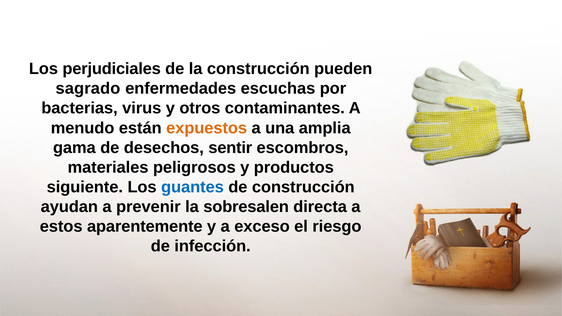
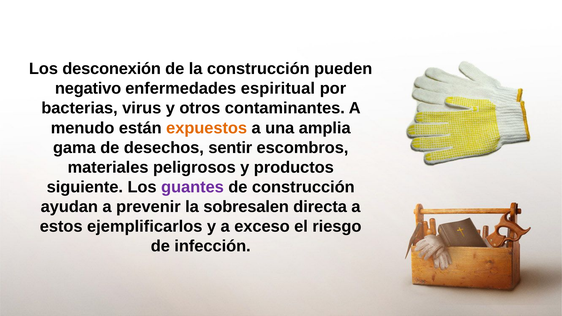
perjudiciales: perjudiciales -> desconexión (112, 69)
sagrado: sagrado -> negativo (88, 89)
escuchas: escuchas -> espiritual (278, 89)
guantes colour: blue -> purple (192, 187)
aparentemente: aparentemente -> ejemplificarlos (145, 226)
